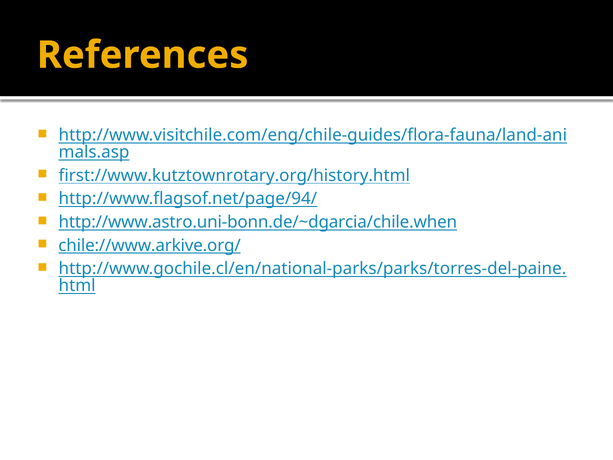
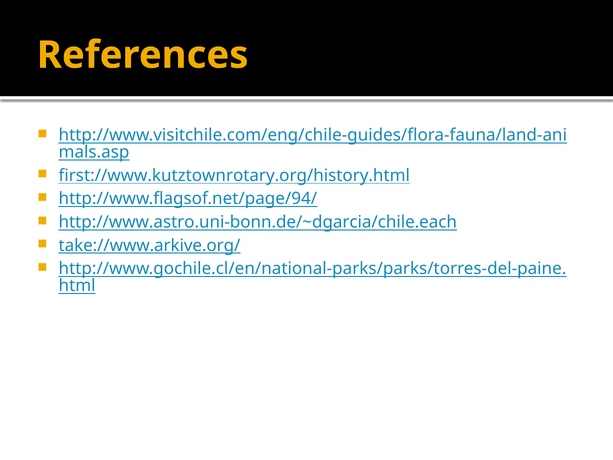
http://www.astro.uni-bonn.de/~dgarcia/chile.when: http://www.astro.uni-bonn.de/~dgarcia/chile.when -> http://www.astro.uni-bonn.de/~dgarcia/chile.each (258, 222)
chile://www.arkive.org/: chile://www.arkive.org/ -> take://www.arkive.org/ (150, 245)
